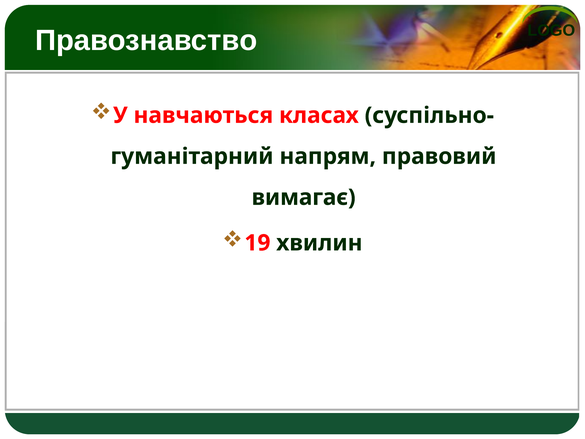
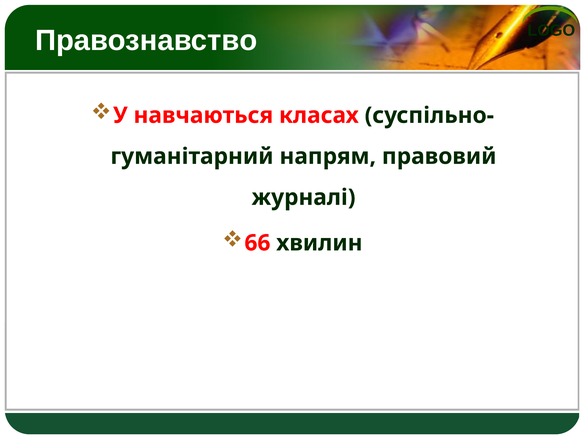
вимагає: вимагає -> журналі (304, 197)
19: 19 -> 66 (257, 243)
